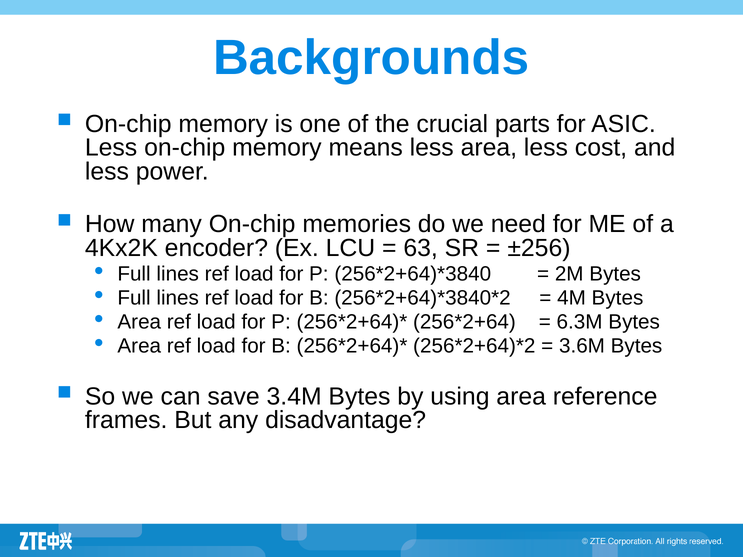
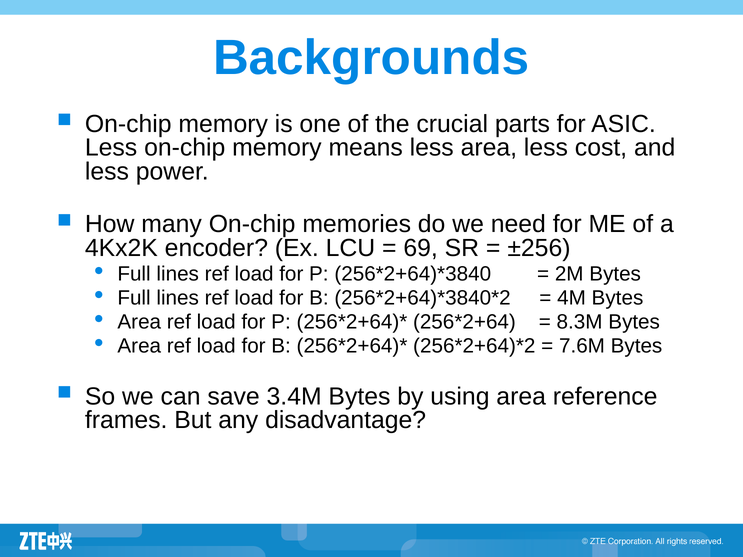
63: 63 -> 69 (421, 248)
6.3M: 6.3M -> 8.3M (580, 322)
3.6M: 3.6M -> 7.6M (582, 346)
